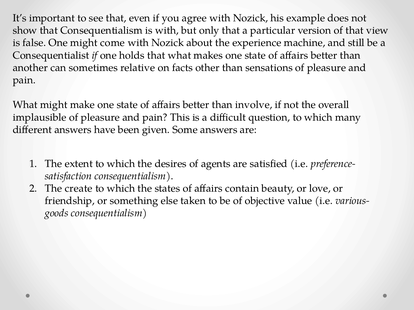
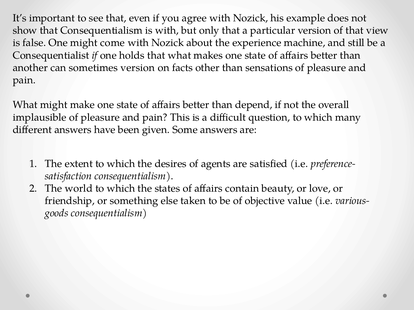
sometimes relative: relative -> version (138, 68)
involve: involve -> depend (254, 105)
create: create -> world (79, 189)
